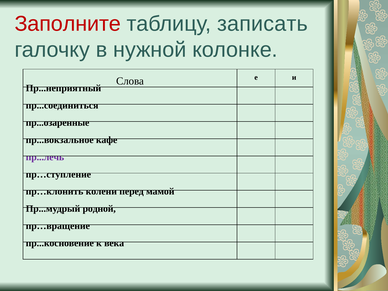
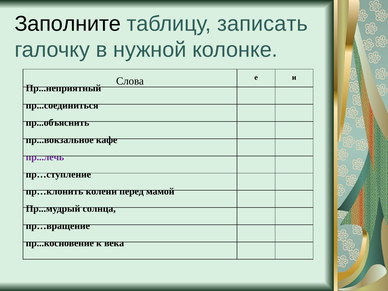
Заполните colour: red -> black (68, 24)
пр...озаренные: пр...озаренные -> пр...объяснить (58, 123)
родной: родной -> солнца (99, 209)
